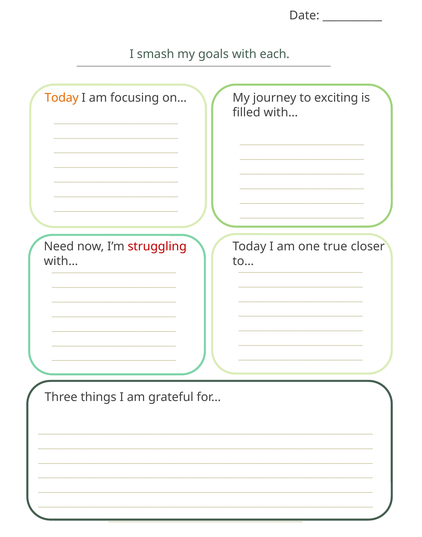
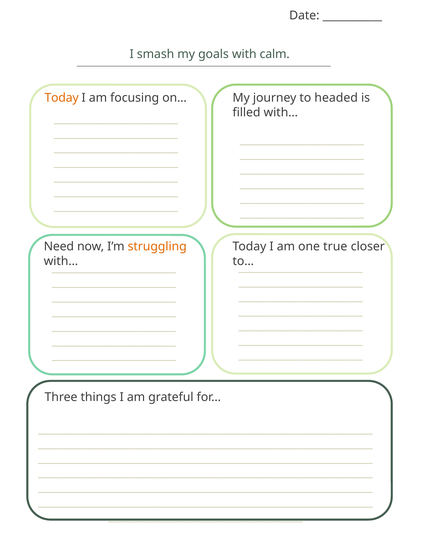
each: each -> calm (275, 54)
exciting: exciting -> headed (336, 98)
struggling colour: red -> orange (157, 247)
